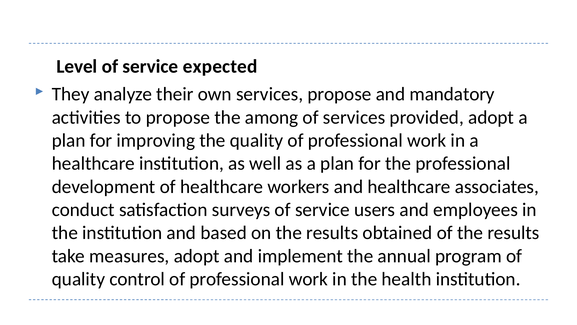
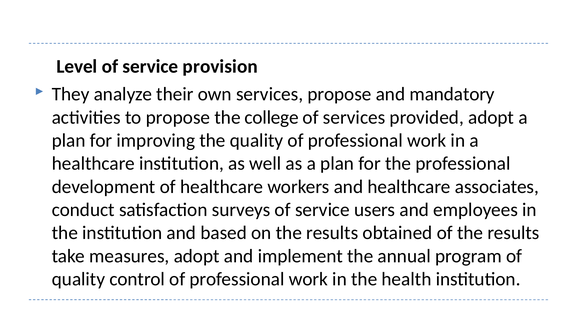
expected: expected -> provision (220, 66)
among: among -> college (272, 117)
